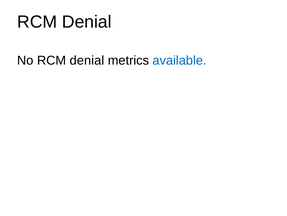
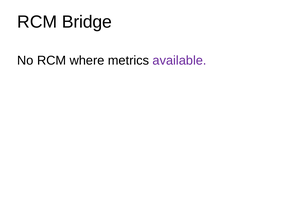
Denial: Denial -> Bridge (87, 22)
No RCM denial: denial -> where (87, 60)
available colour: blue -> purple (180, 60)
